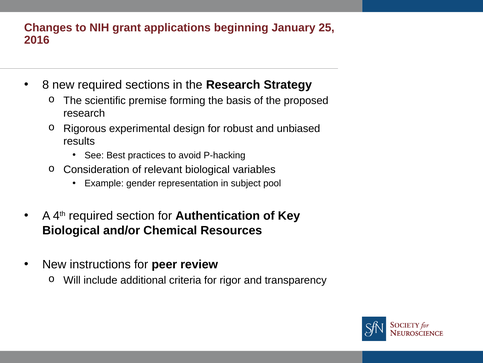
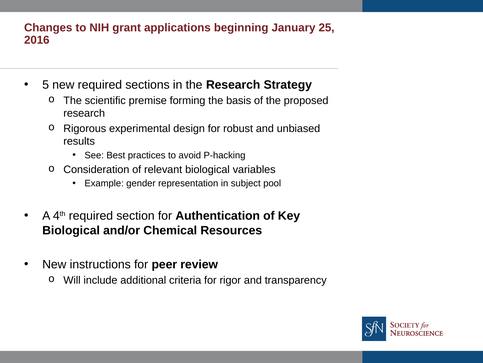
8: 8 -> 5 (46, 85)
